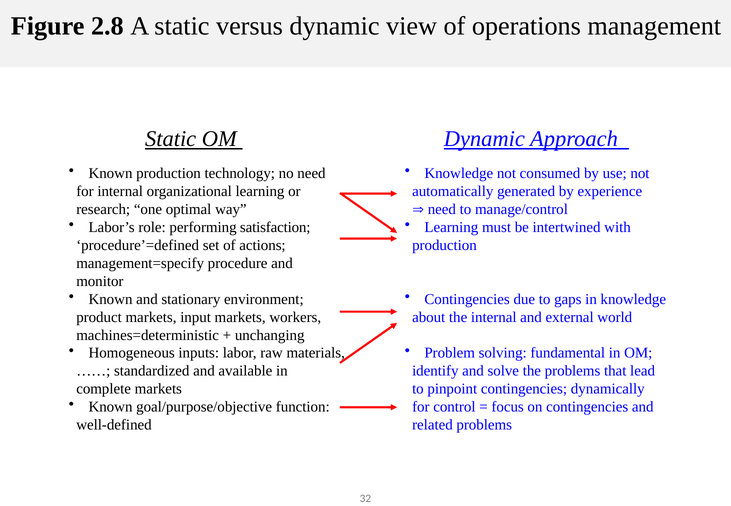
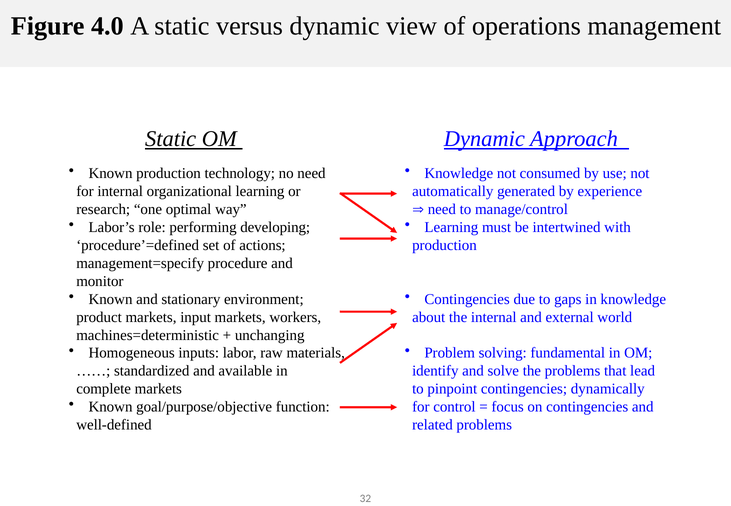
2.8: 2.8 -> 4.0 (107, 26)
satisfaction: satisfaction -> developing (275, 227)
